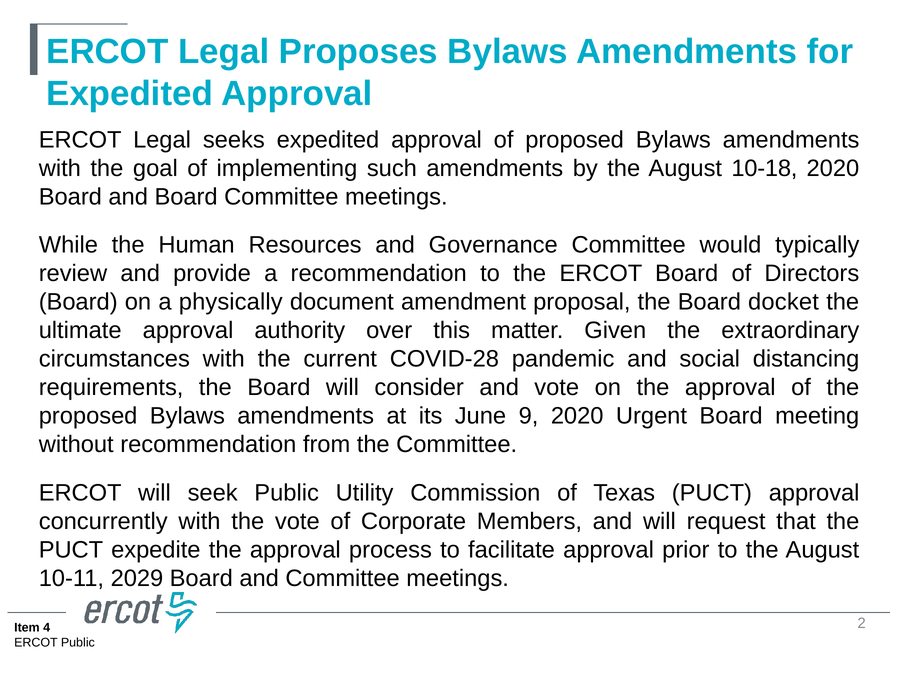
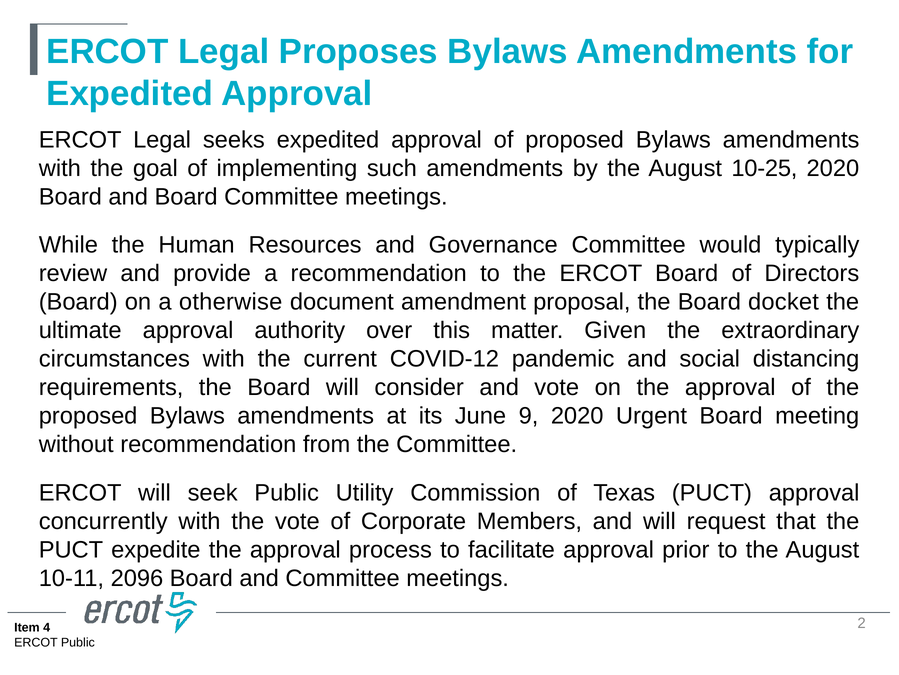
10-18: 10-18 -> 10-25 (764, 168)
physically: physically -> otherwise (231, 302)
COVID-28: COVID-28 -> COVID-12 (444, 359)
2029: 2029 -> 2096 (137, 578)
